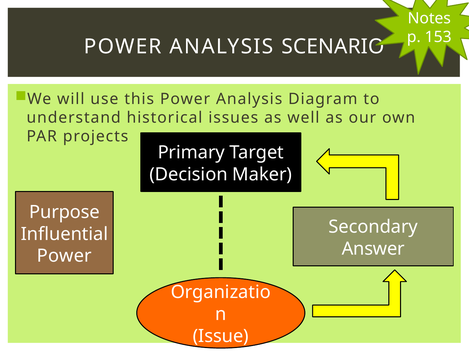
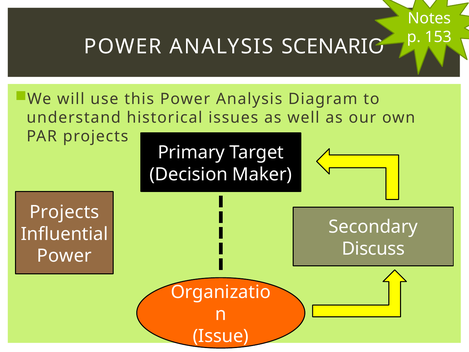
Purpose: Purpose -> Projects (64, 212)
Answer: Answer -> Discuss (373, 249)
